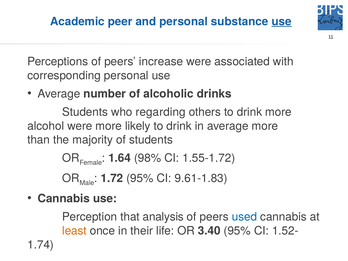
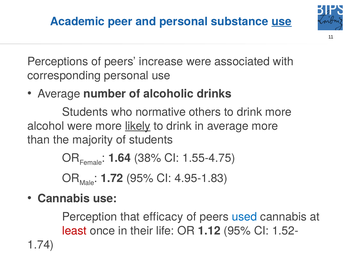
regarding: regarding -> normative (161, 112)
likely underline: none -> present (138, 126)
98%: 98% -> 38% (148, 158)
1.55-1.72: 1.55-1.72 -> 1.55-4.75 (209, 158)
9.61-1.83: 9.61-1.83 -> 4.95-1.83 (201, 178)
analysis: analysis -> efficacy (163, 217)
least colour: orange -> red (74, 231)
3.40: 3.40 -> 1.12 (209, 231)
